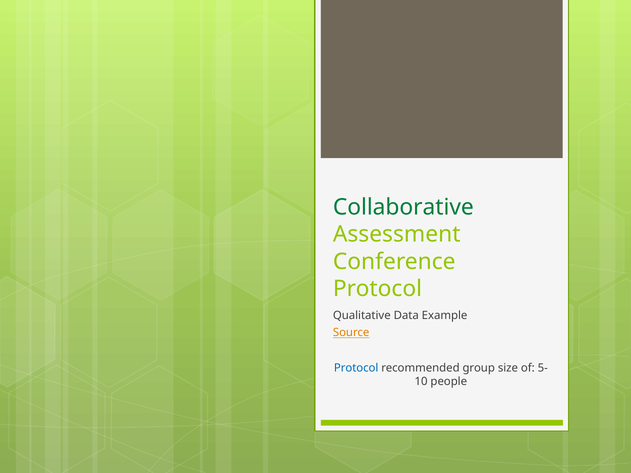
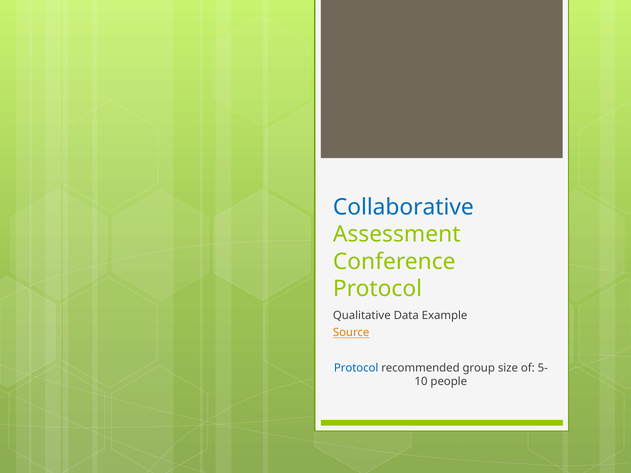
Collaborative colour: green -> blue (403, 207)
